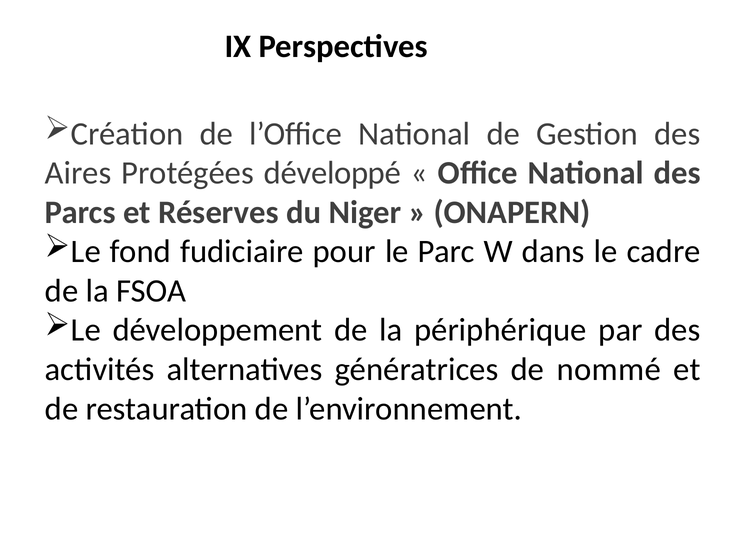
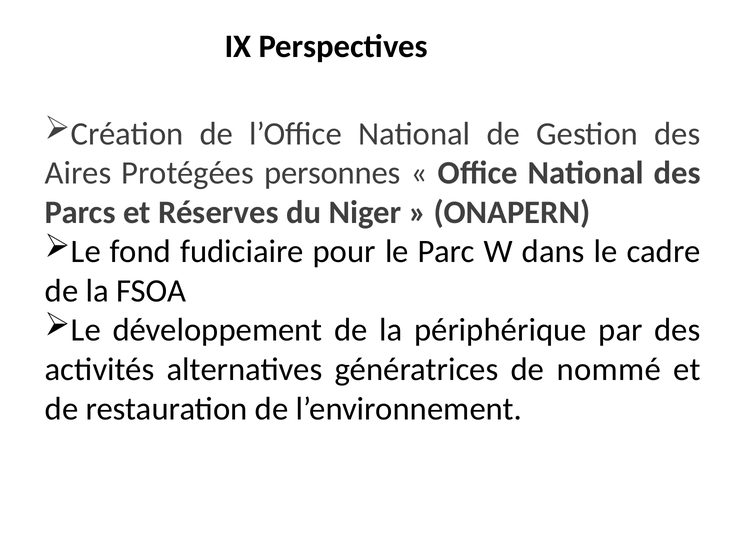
développé: développé -> personnes (332, 173)
